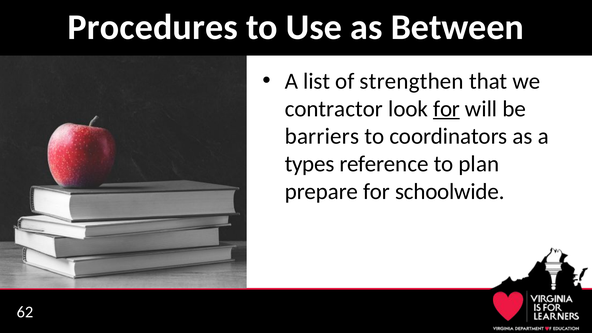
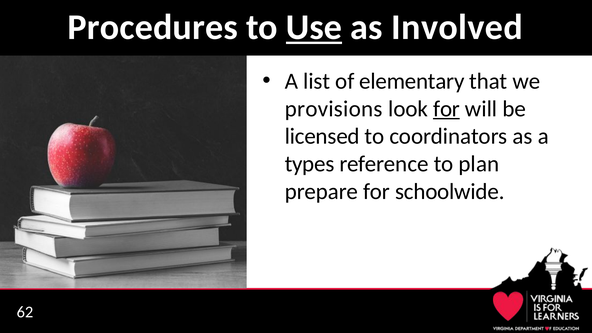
Use underline: none -> present (314, 27)
Between: Between -> Involved (457, 27)
strengthen: strengthen -> elementary (412, 81)
contractor: contractor -> provisions (334, 109)
barriers: barriers -> licensed (322, 136)
